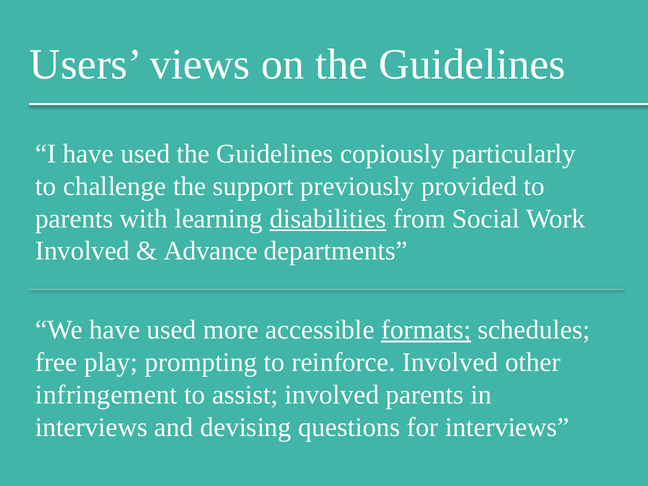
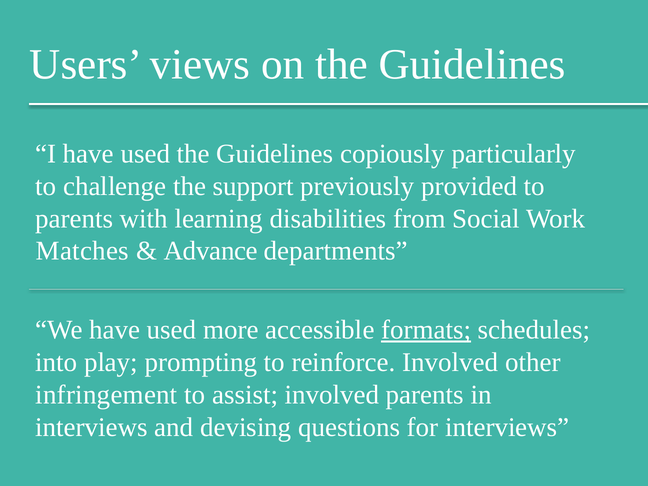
disabilities underline: present -> none (328, 219)
Involved: Involved -> Matches (82, 251)
free: free -> into (56, 362)
